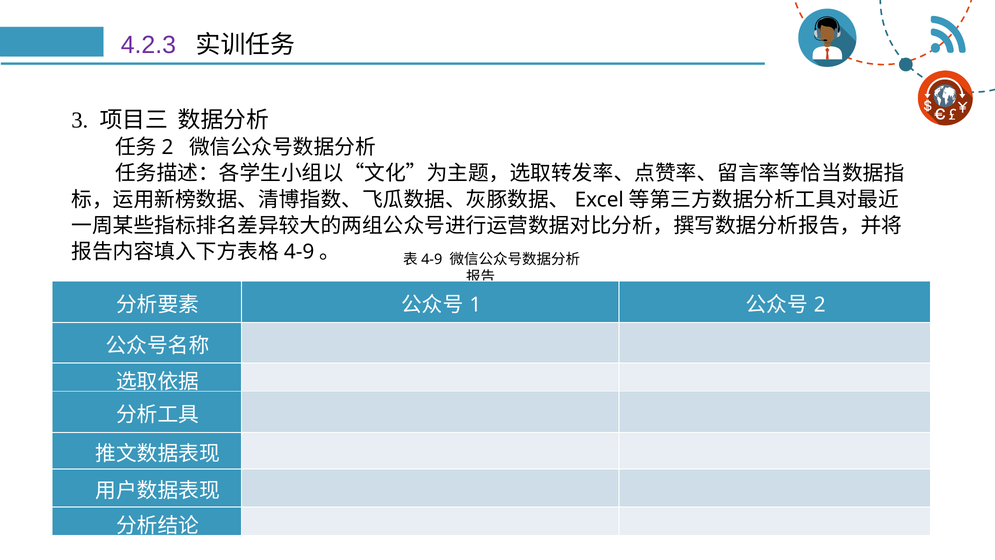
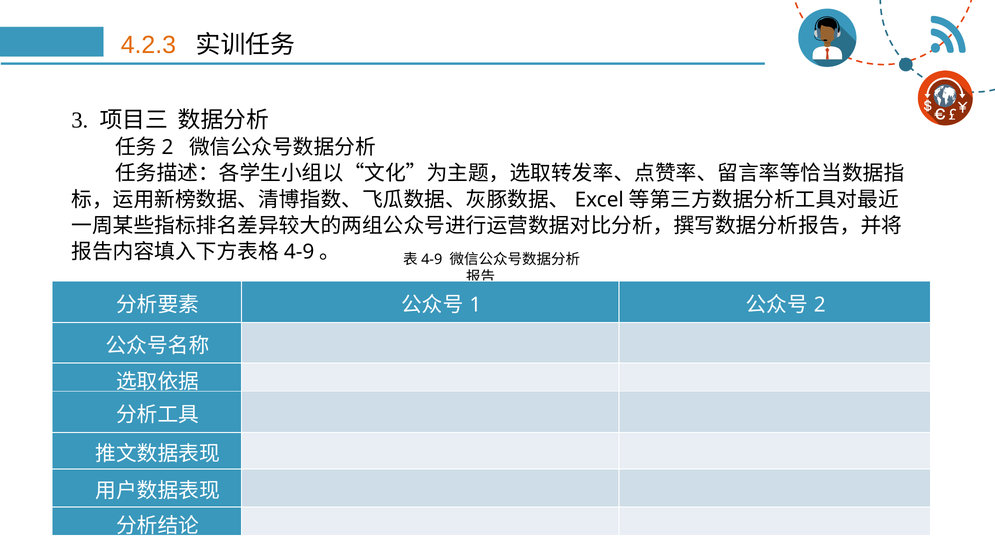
4.2.3 colour: purple -> orange (148, 45)
